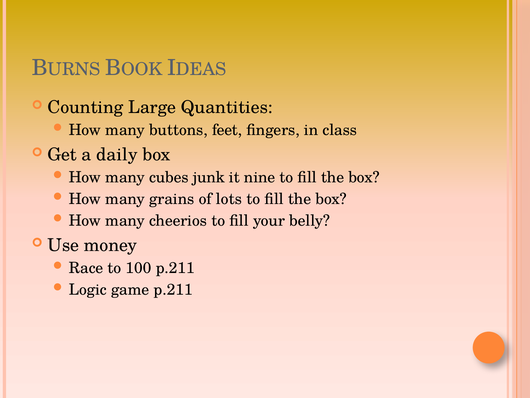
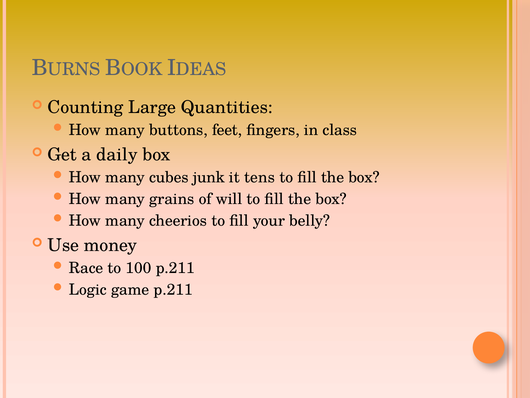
nine: nine -> tens (259, 177)
lots: lots -> will (229, 199)
